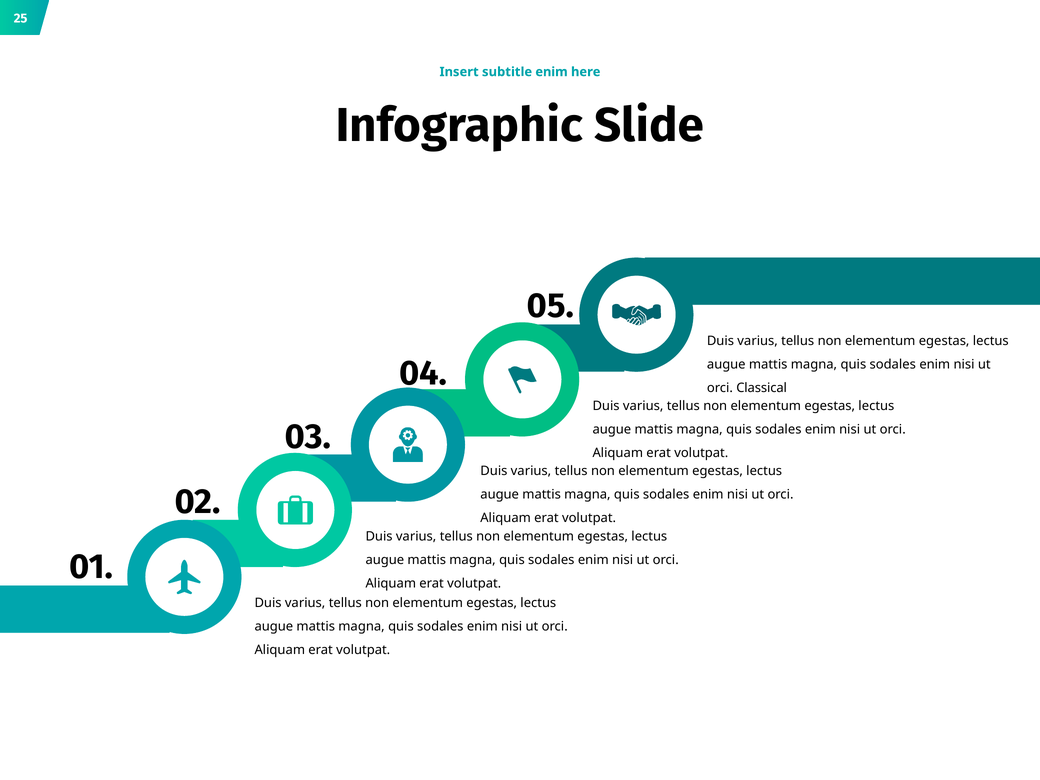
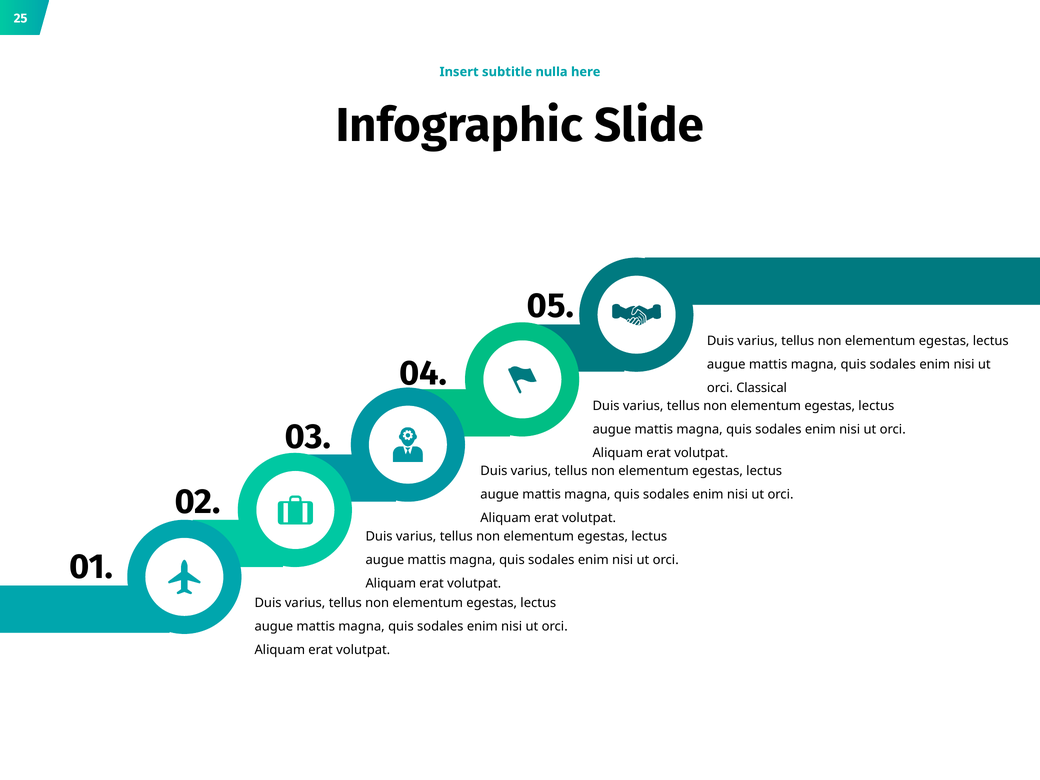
subtitle enim: enim -> nulla (552, 72)
